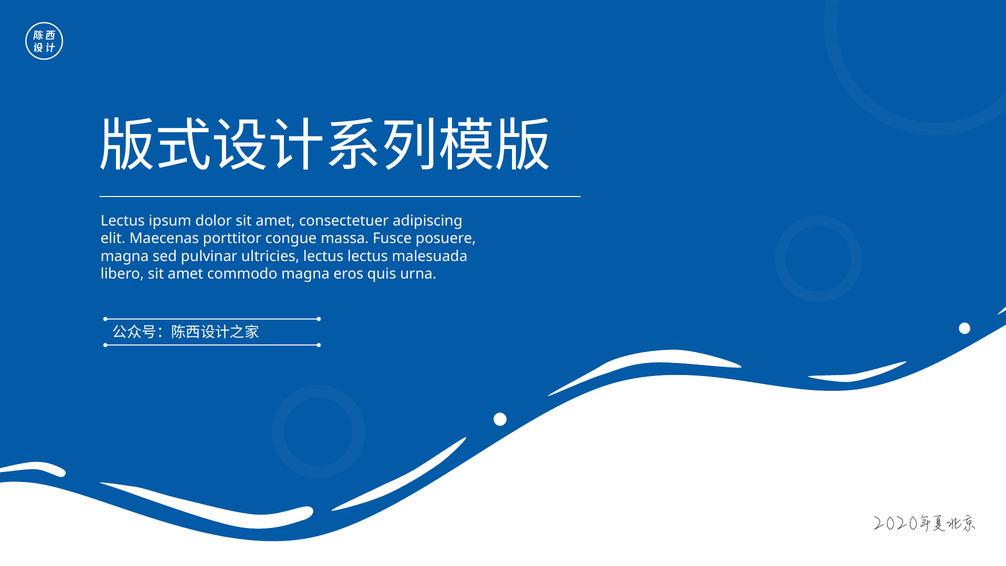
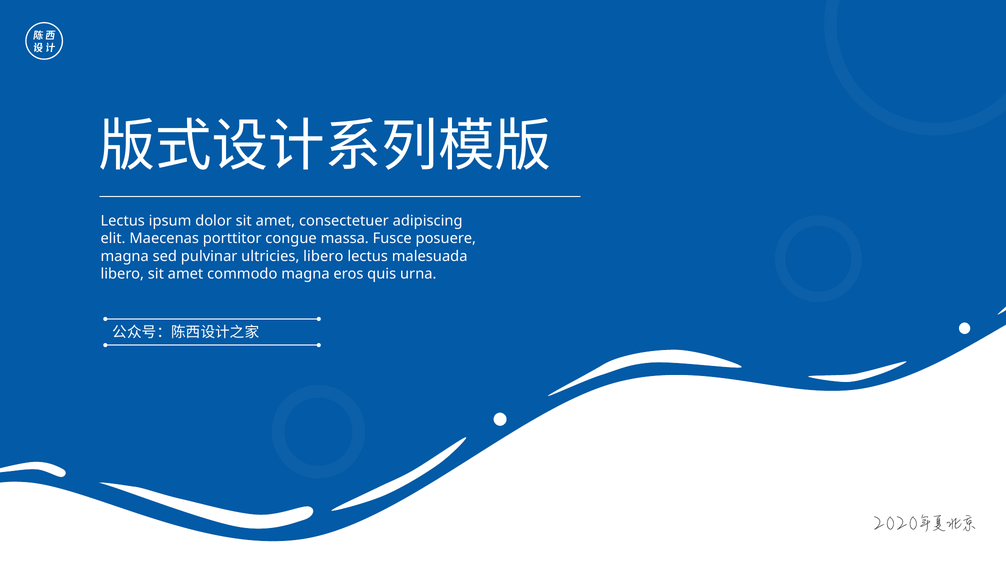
ultricies lectus: lectus -> libero (323, 256)
